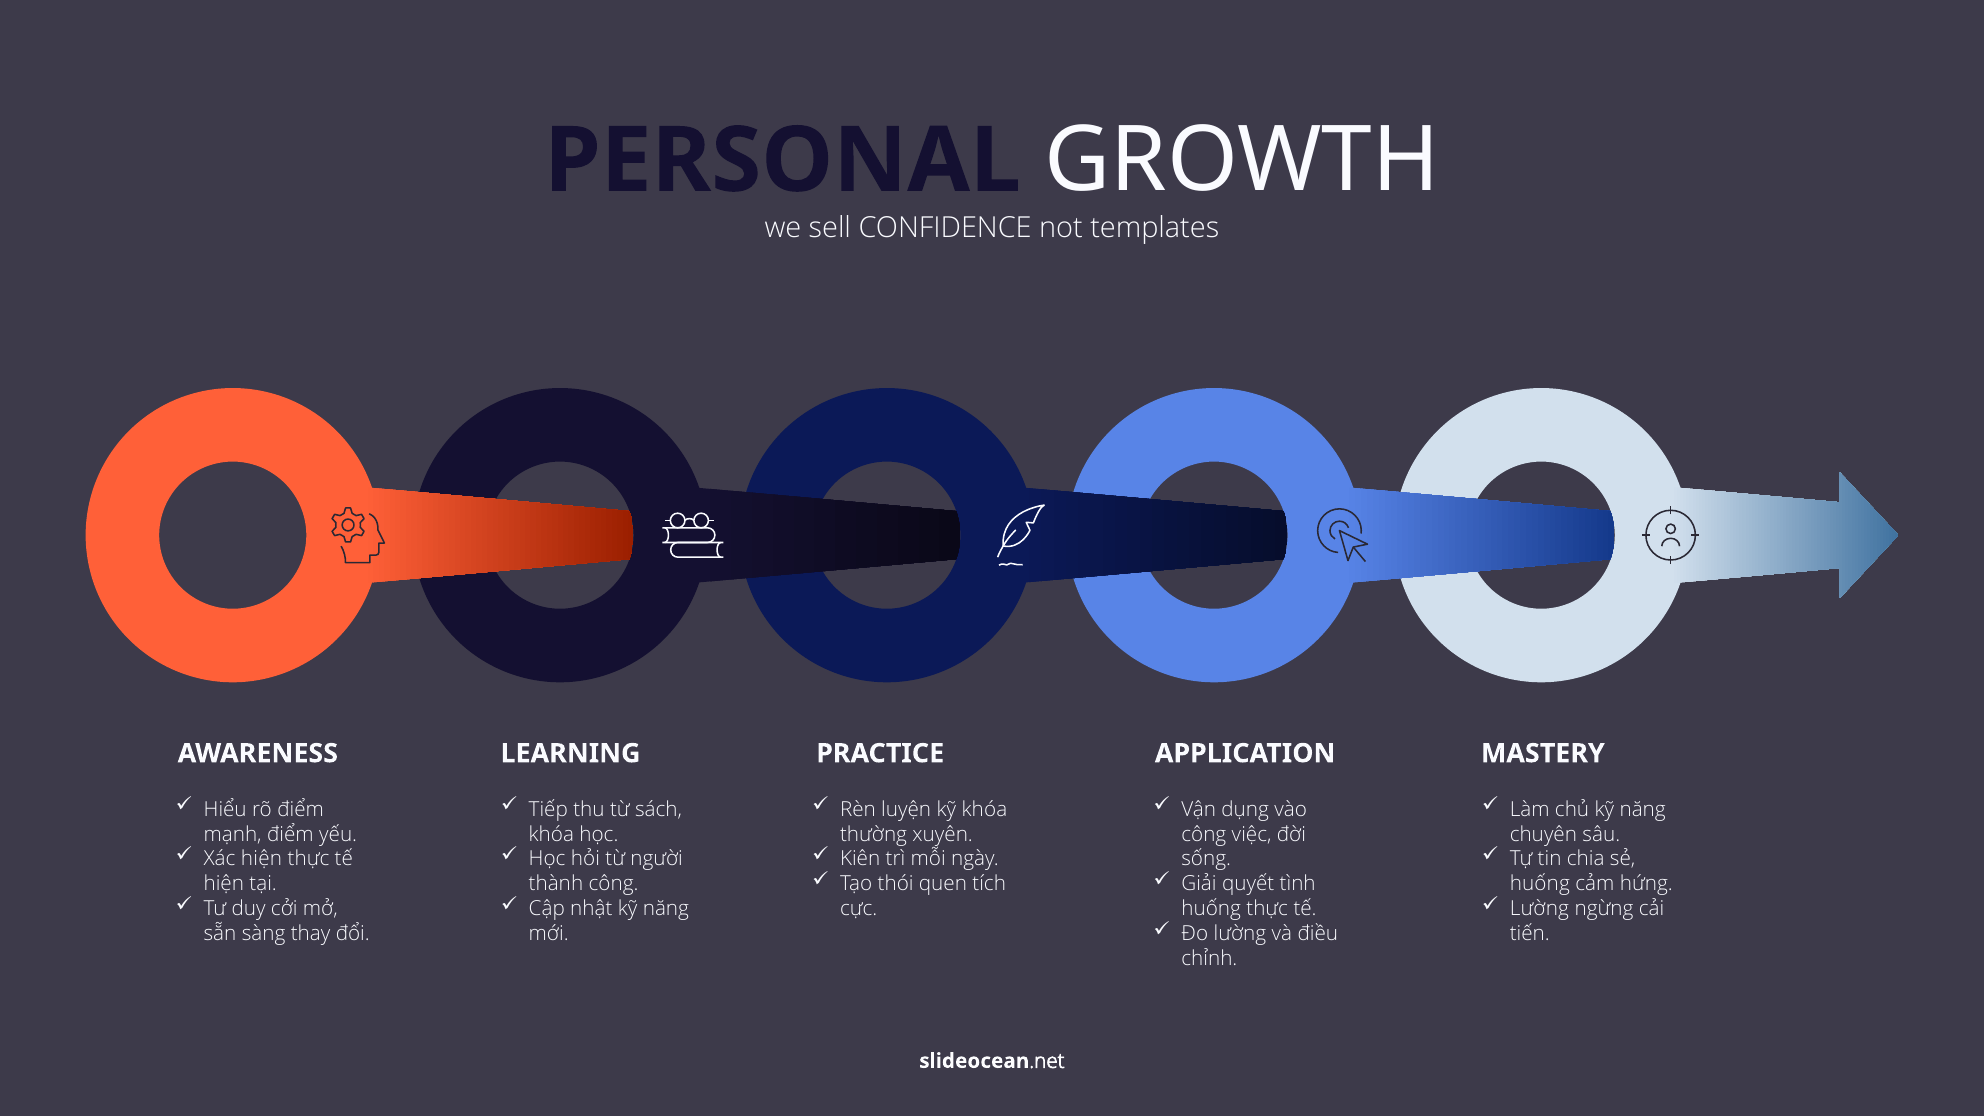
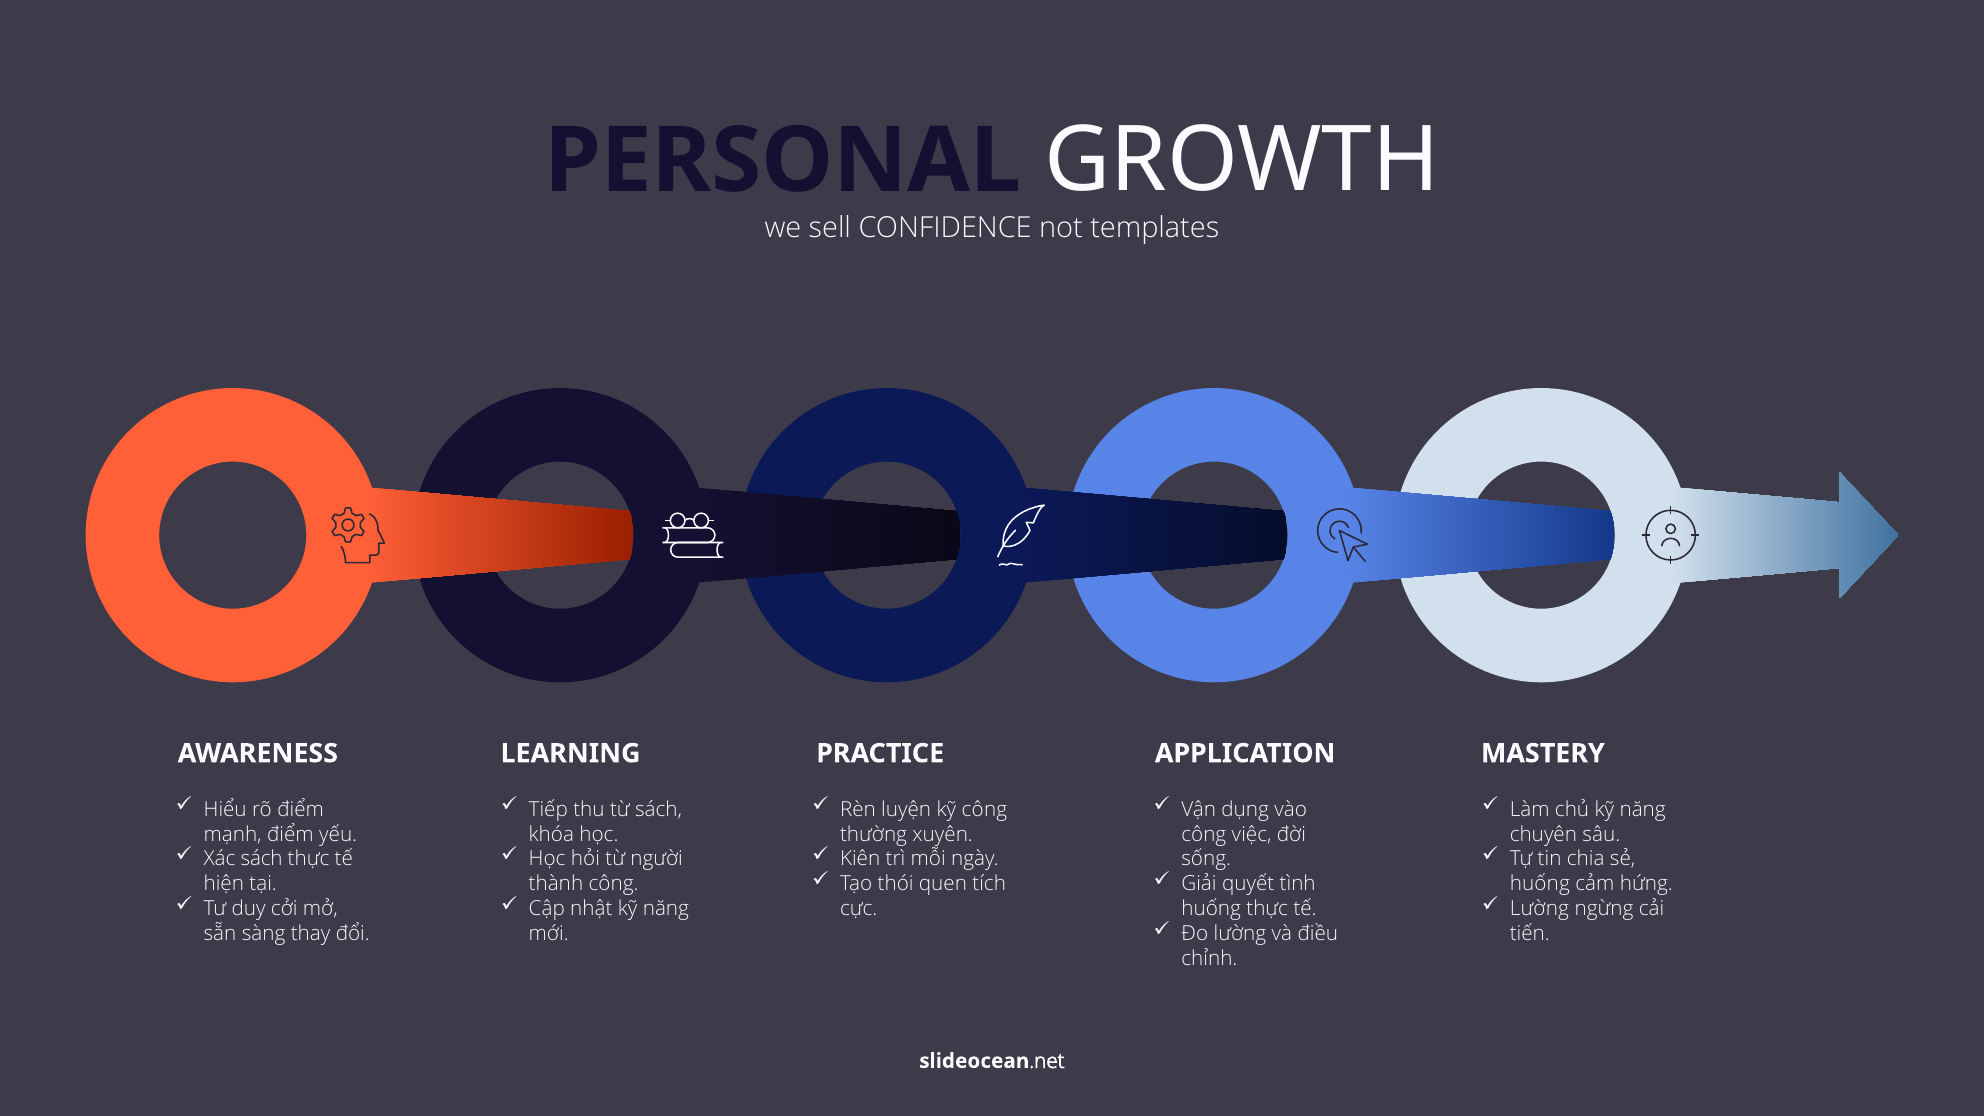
kỹ khóa: khóa -> công (984, 809)
Xác hiện: hiện -> sách (262, 859)
